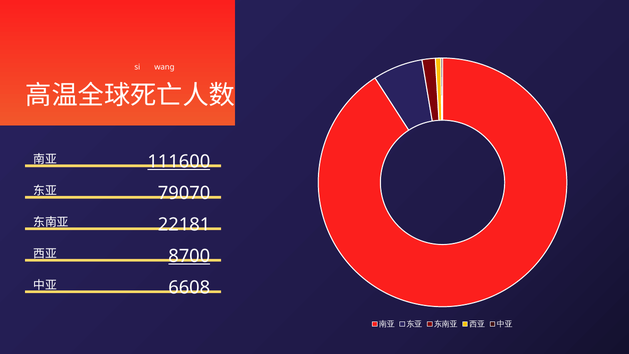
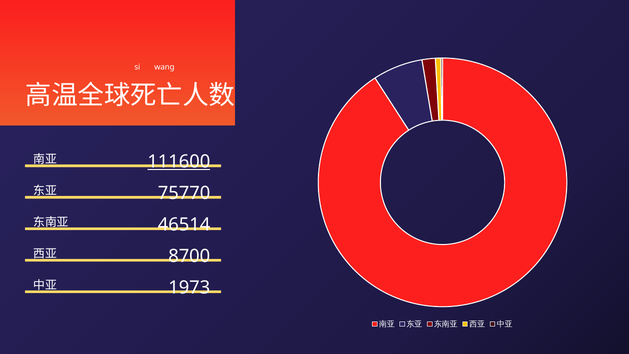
79070: 79070 -> 75770 (184, 193)
22181: 22181 -> 46514 (184, 224)
8700 underline: present -> none (189, 256)
6608: 6608 -> 1973 (189, 287)
